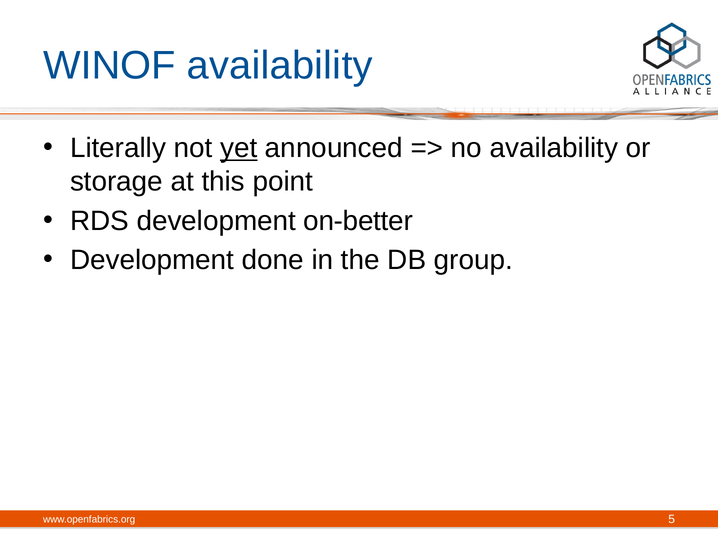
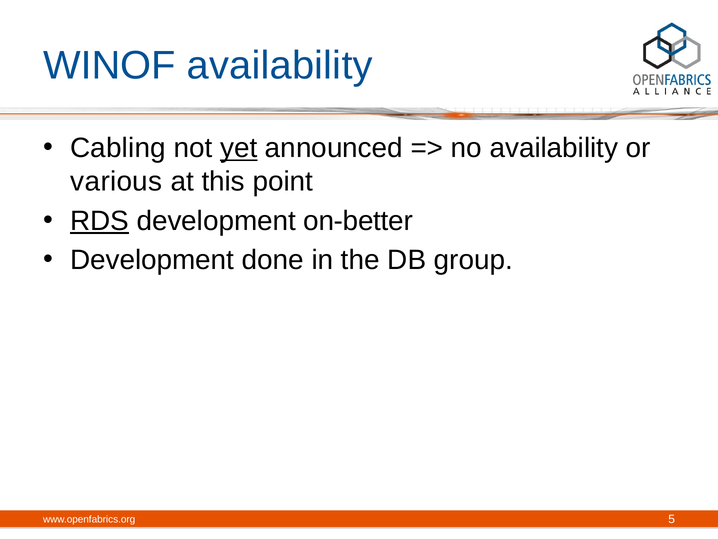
Literally: Literally -> Cabling (118, 148)
storage: storage -> various (116, 182)
RDS underline: none -> present (99, 221)
